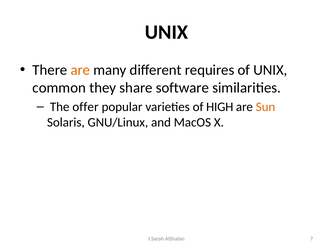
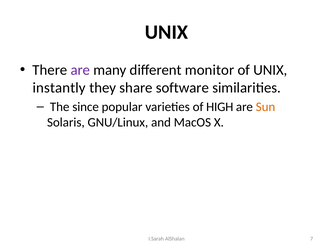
are colour: orange -> purple (80, 70)
requires: requires -> monitor (210, 70)
common: common -> instantly (59, 88)
offer: offer -> since (86, 107)
